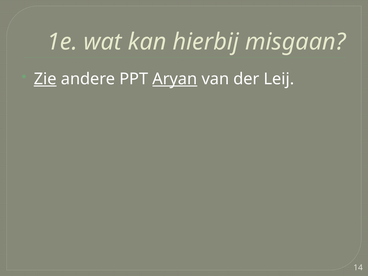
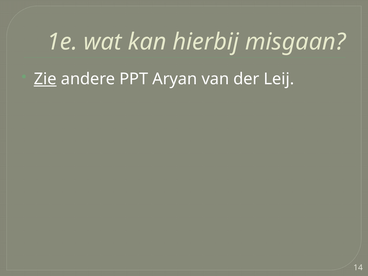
Aryan underline: present -> none (175, 79)
